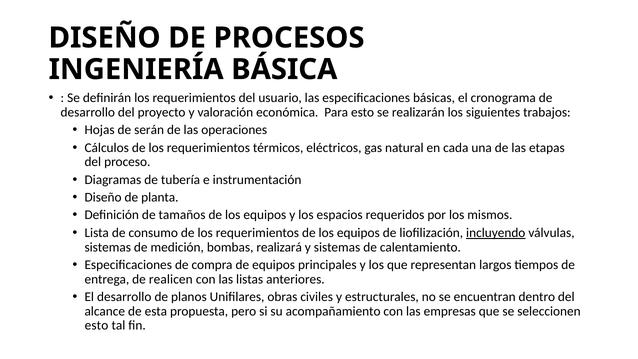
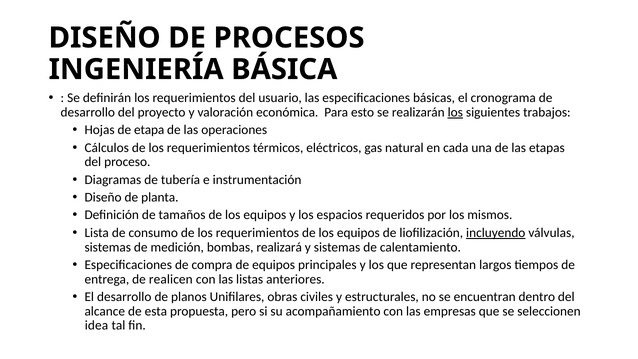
los underline: none -> present (455, 112)
serán: serán -> etapa (149, 130)
esto: esto -> idea (96, 325)
